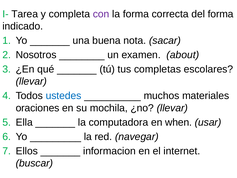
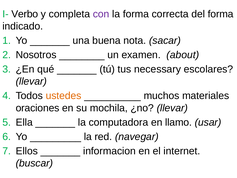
Tarea: Tarea -> Verbo (25, 14)
completas: completas -> necessary (157, 69)
ustedes colour: blue -> orange (64, 96)
when: when -> llamo (179, 122)
